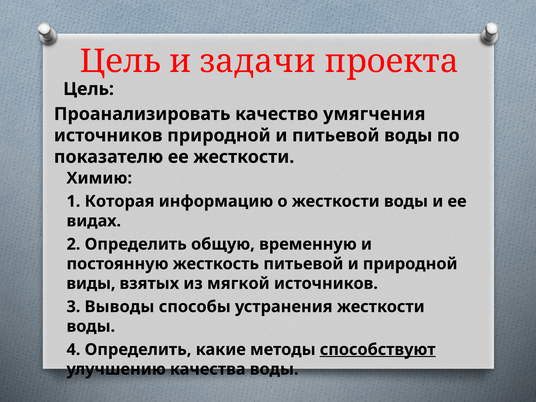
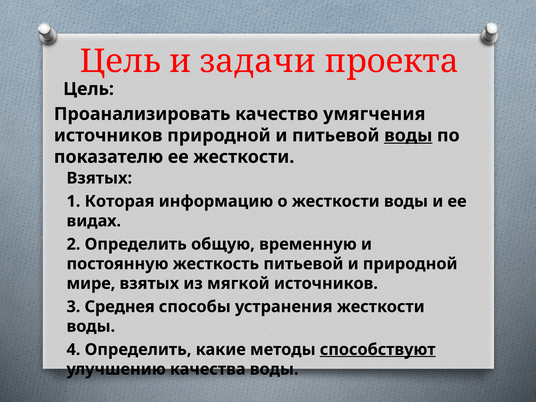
воды underline: none -> present (408, 135)
Химию: Химию -> Взятых (99, 178)
виды: виды -> мире (91, 283)
Выводы: Выводы -> Среднея (120, 307)
